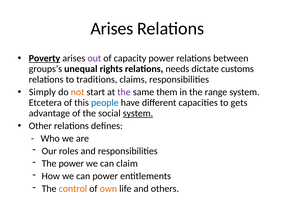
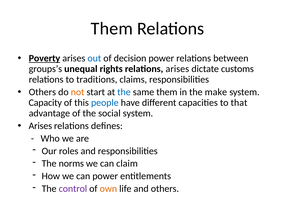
Arises: Arises -> Them (112, 29)
out colour: purple -> blue (94, 58)
capacity: capacity -> decision (130, 58)
relations needs: needs -> arises (177, 69)
Simply: Simply -> Others (42, 92)
the colour: purple -> blue (124, 92)
range: range -> make (216, 92)
Etcetera: Etcetera -> Capacity (45, 103)
gets: gets -> that (239, 103)
system underline: present -> none (138, 113)
Other: Other -> Arises (40, 126)
The power: power -> norms (71, 164)
control colour: orange -> purple (73, 189)
